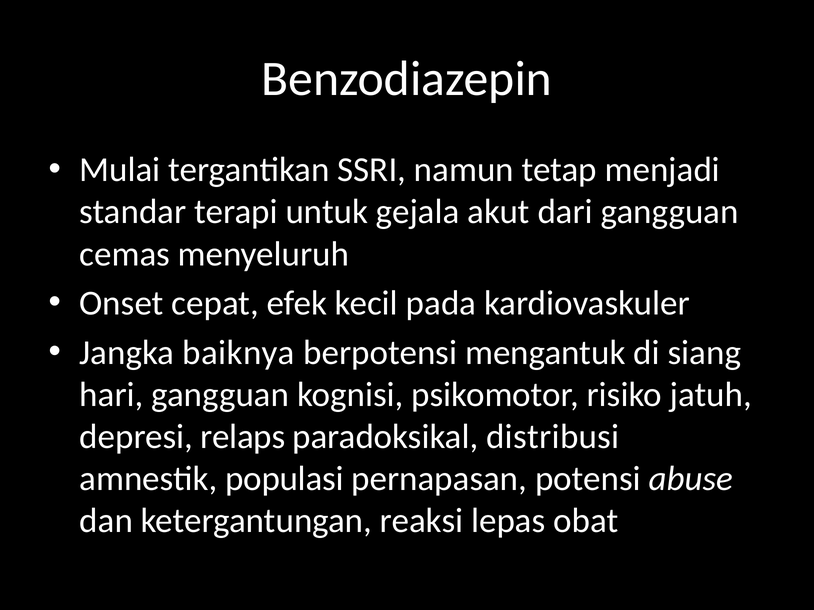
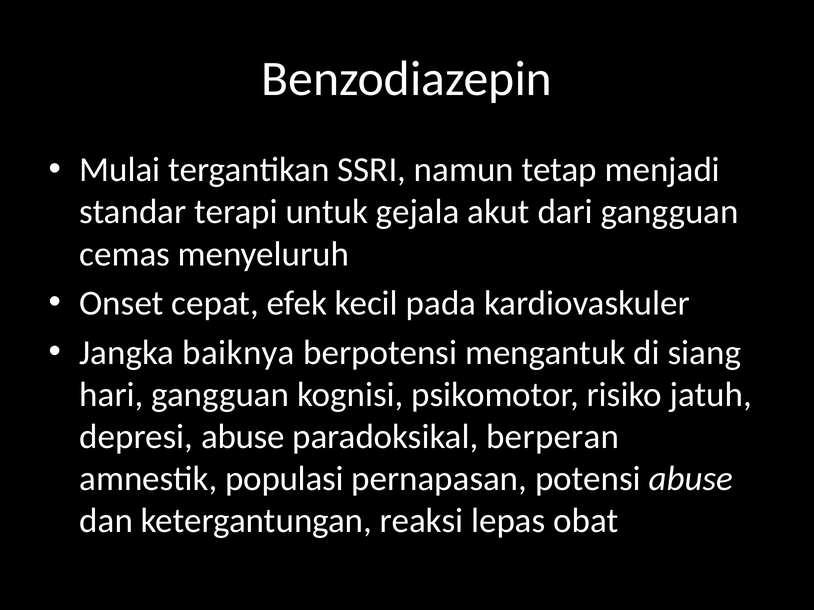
depresi relaps: relaps -> abuse (243, 437)
distribusi: distribusi -> berperan (553, 437)
